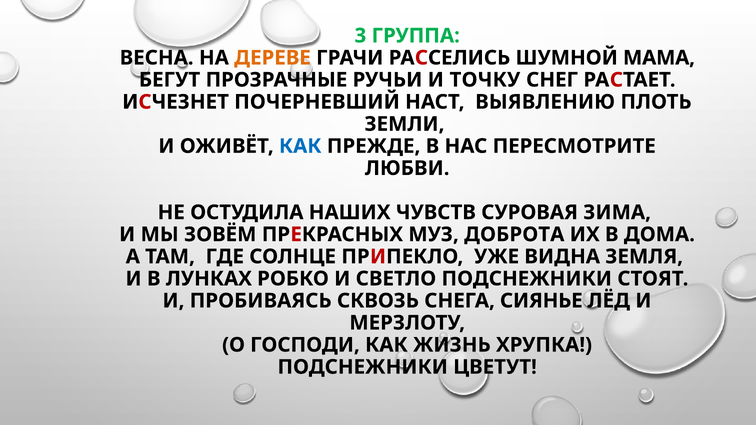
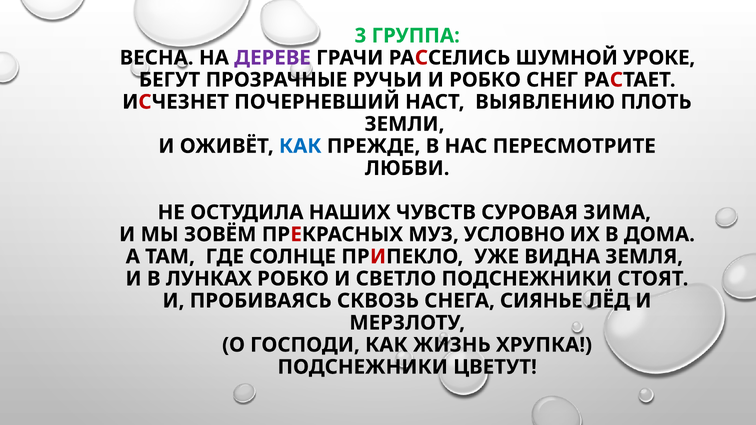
ДЕРЕВЕ colour: orange -> purple (273, 58)
МАМА: МАМА -> УРОКЕ (659, 58)
И ТОЧКУ: ТОЧКУ -> РОБКО (485, 80)
ДОБРОТА: ДОБРОТА -> УСЛОВНО (514, 235)
